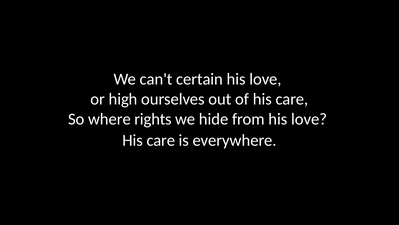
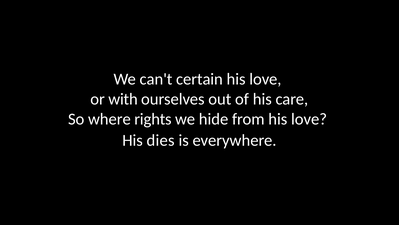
high: high -> with (123, 99)
care: care -> dies (161, 140)
